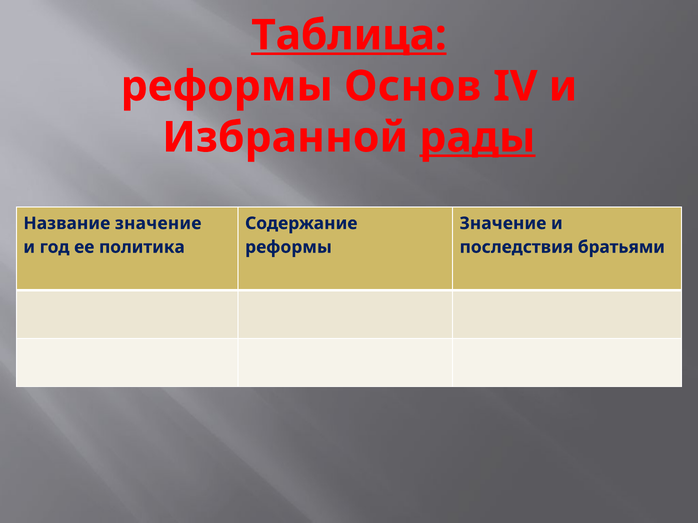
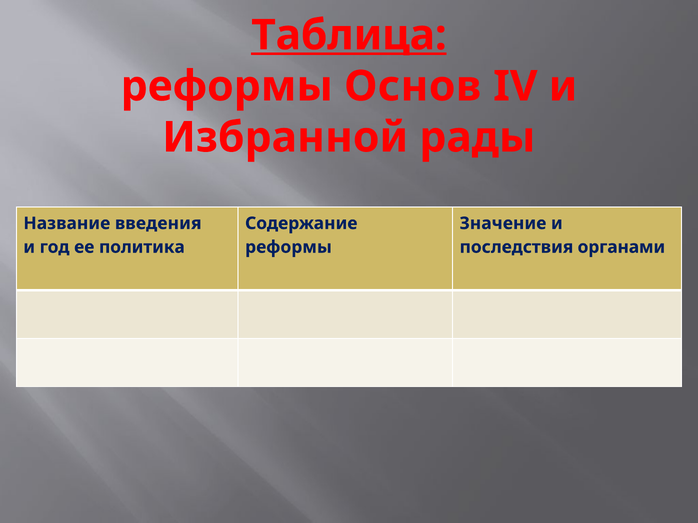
рады underline: present -> none (477, 138)
Название значение: значение -> введения (158, 224)
братьями: братьями -> органами (621, 247)
